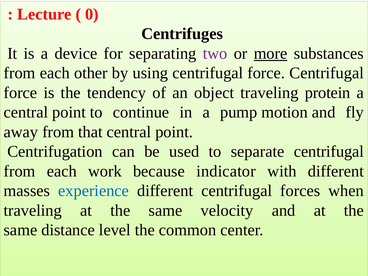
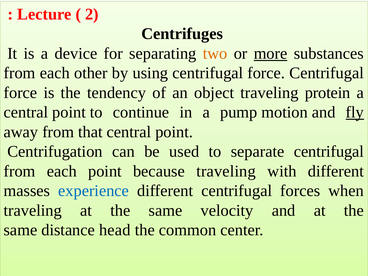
0: 0 -> 2 (92, 14)
two colour: purple -> orange (215, 53)
fly underline: none -> present (355, 112)
each work: work -> point (105, 171)
because indicator: indicator -> traveling (226, 171)
level: level -> head (115, 230)
